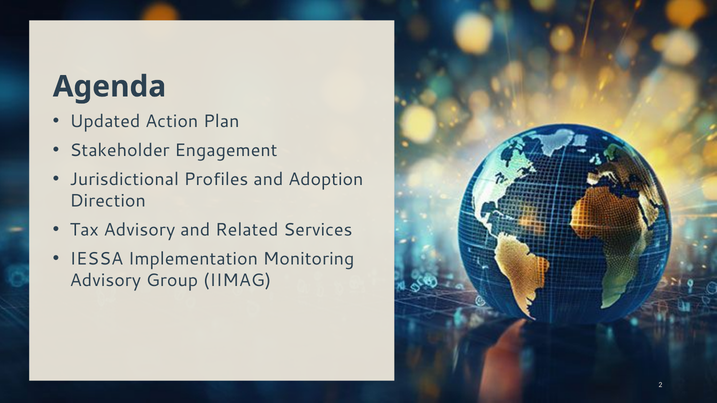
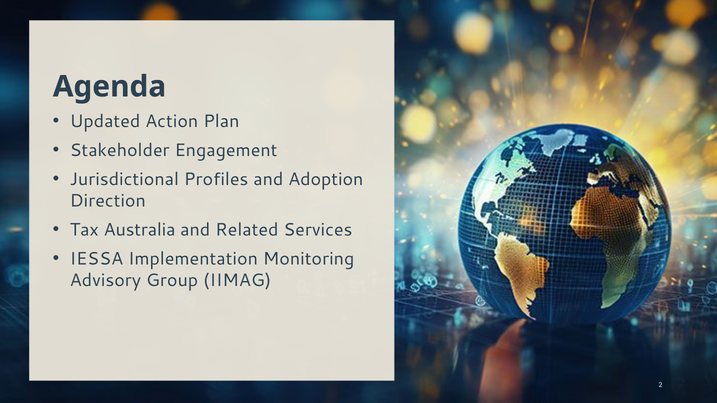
Tax Advisory: Advisory -> Australia (140, 230)
